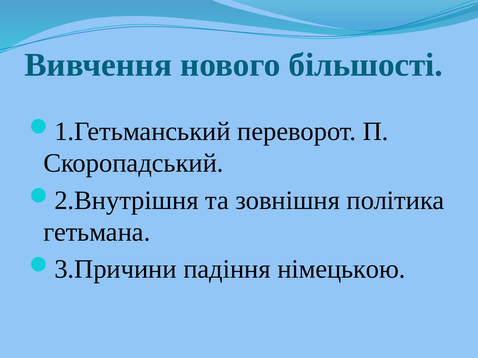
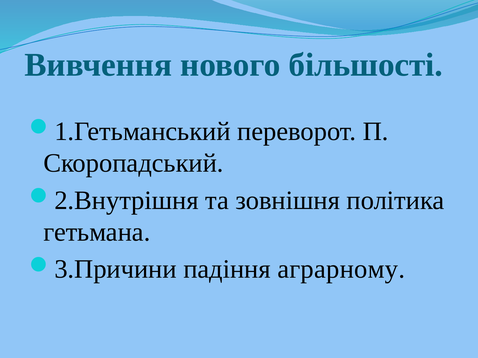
німецькою: німецькою -> аграрному (341, 270)
